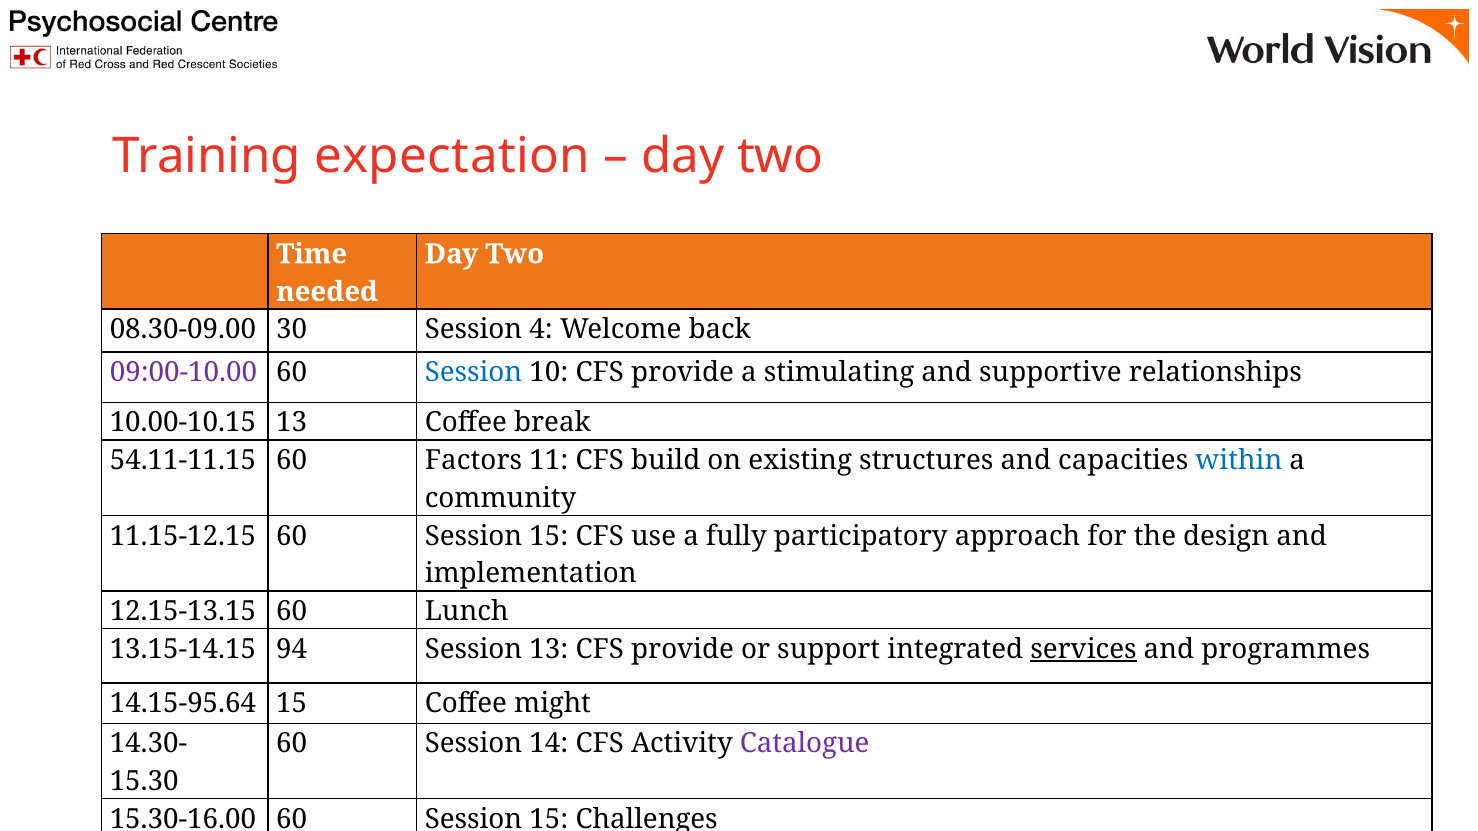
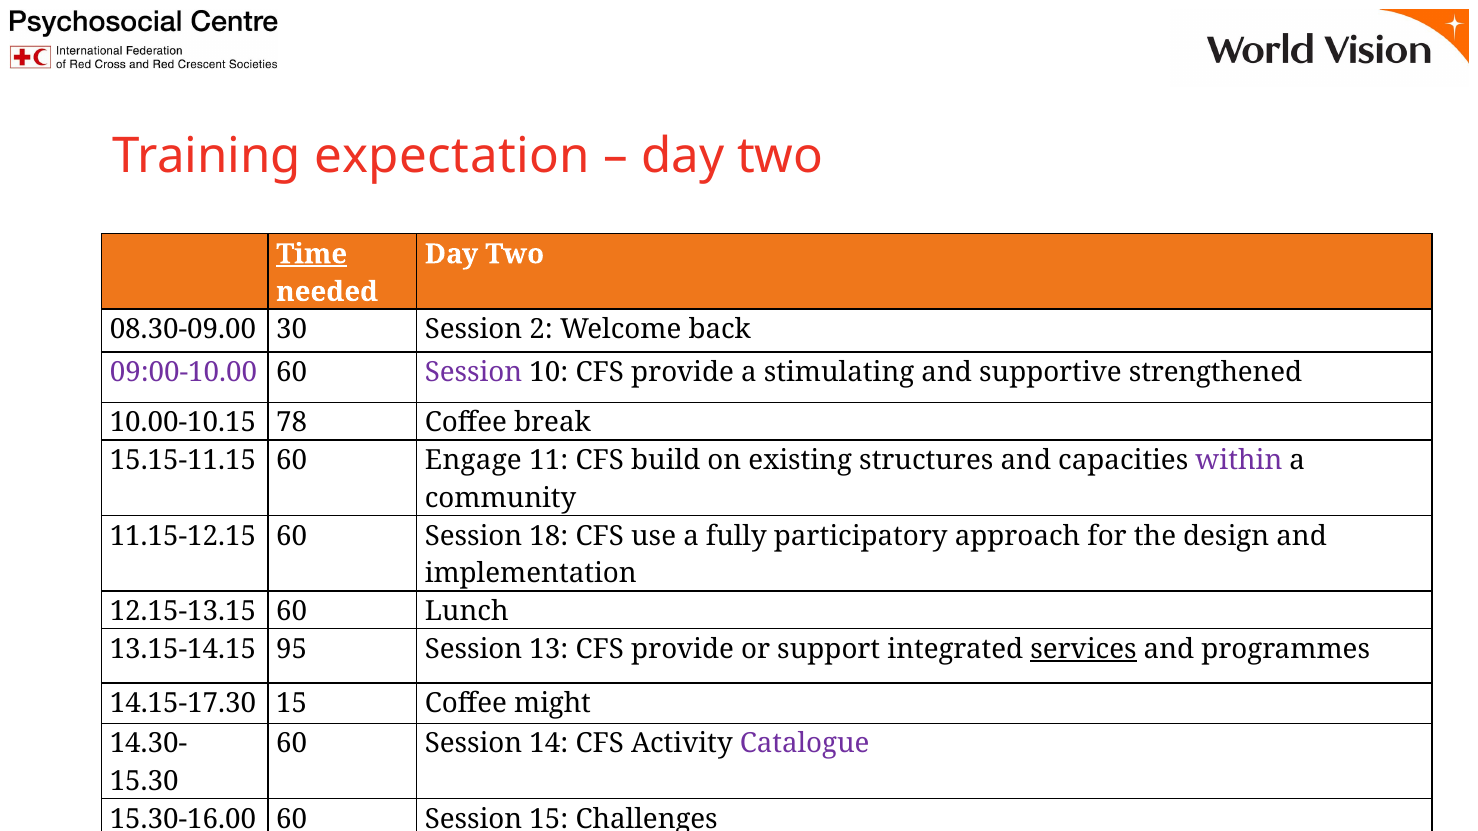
Time underline: none -> present (312, 254)
4: 4 -> 2 (541, 330)
Session colour: blue -> purple (474, 372)
relationships: relationships -> strengthened (1215, 372)
10.00-10.15 13: 13 -> 78 (292, 423)
54.11-11.15: 54.11-11.15 -> 15.15-11.15 (183, 461)
Factors: Factors -> Engage (473, 461)
within colour: blue -> purple (1239, 461)
11.15-12.15 60 Session 15: 15 -> 18 (549, 536)
94: 94 -> 95 (292, 649)
14.15-95.64: 14.15-95.64 -> 14.15-17.30 (183, 704)
